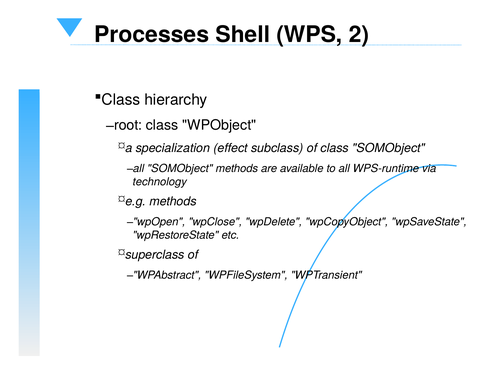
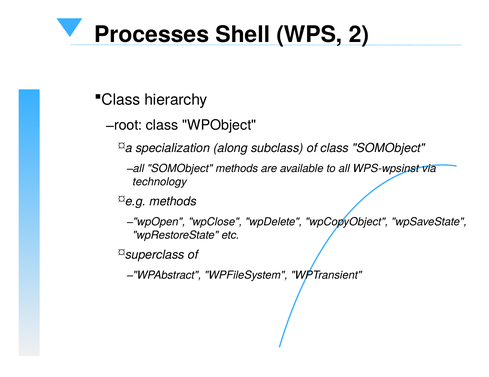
effect: effect -> along (231, 148)
WPS-runtime: WPS-runtime -> WPS-wpsinst (386, 168)
